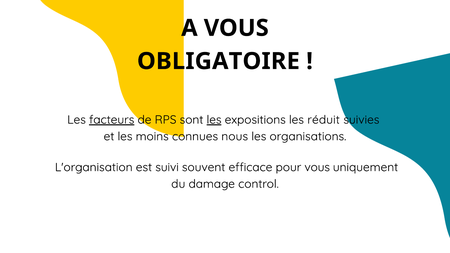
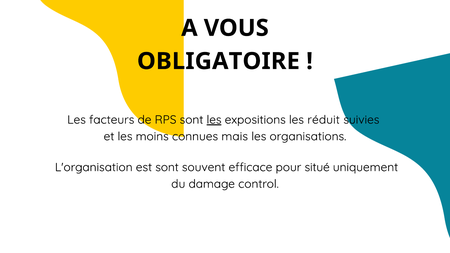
facteurs underline: present -> none (112, 120)
nous: nous -> mais (235, 136)
est suivi: suivi -> sont (167, 167)
pour vous: vous -> situé (317, 167)
